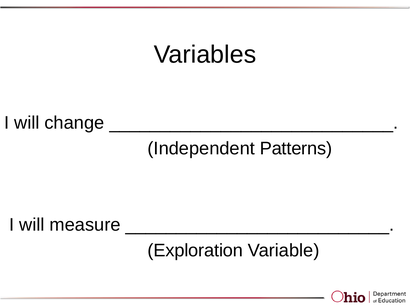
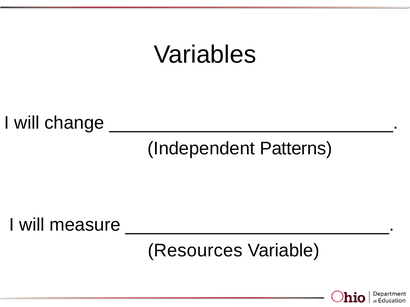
Exploration: Exploration -> Resources (195, 251)
